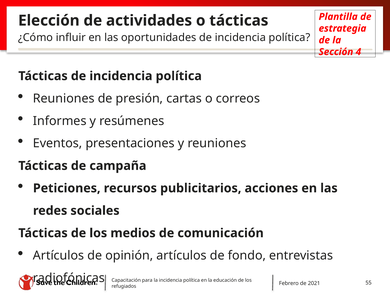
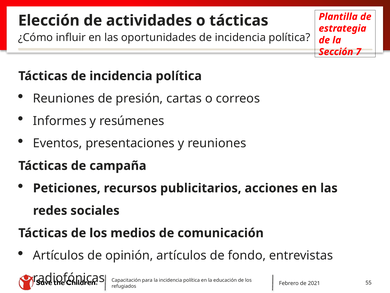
4: 4 -> 7 (358, 52)
